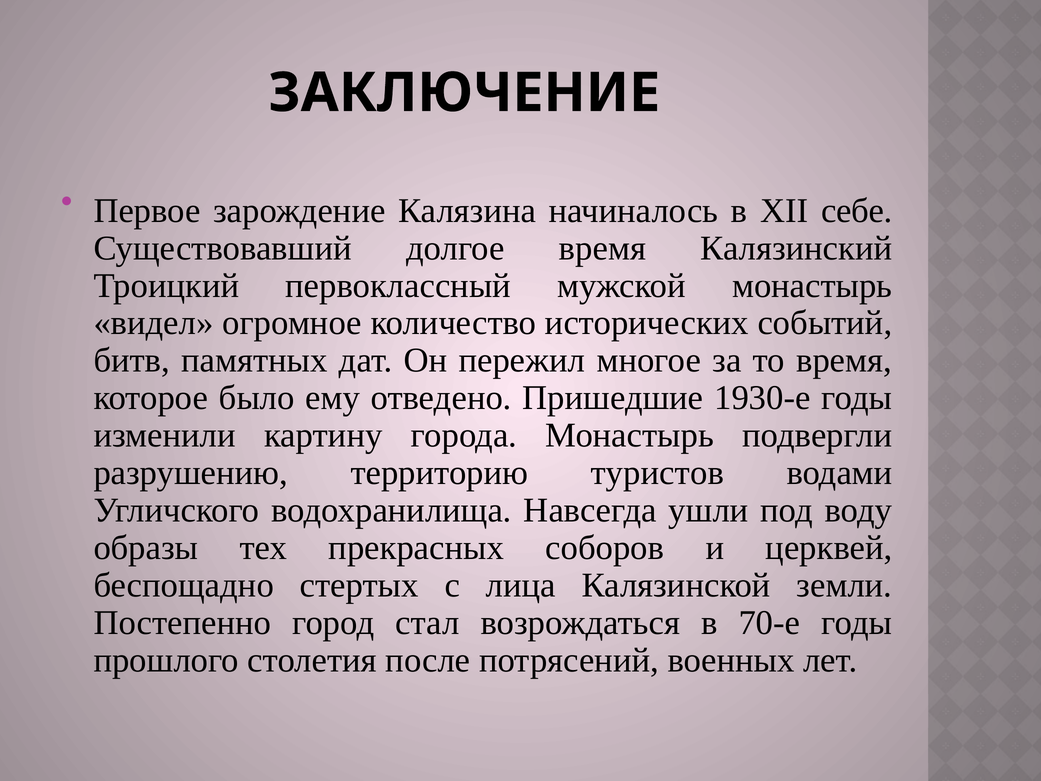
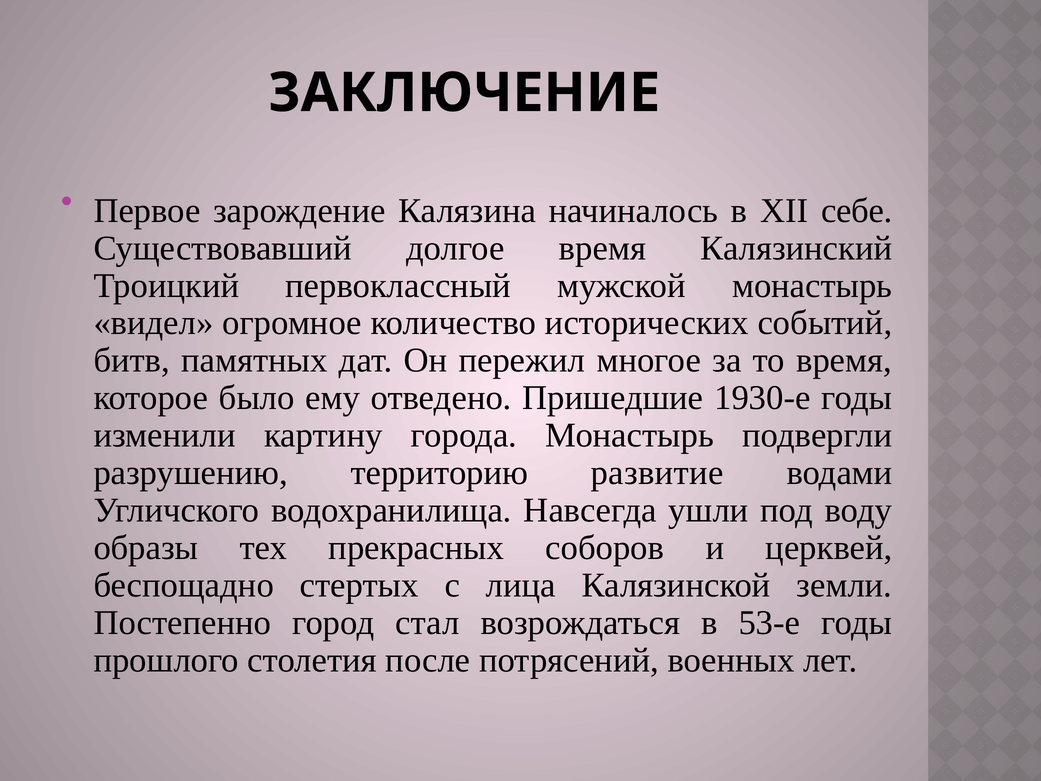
туристов: туристов -> развитие (657, 473)
70-е: 70-е -> 53-е (769, 623)
